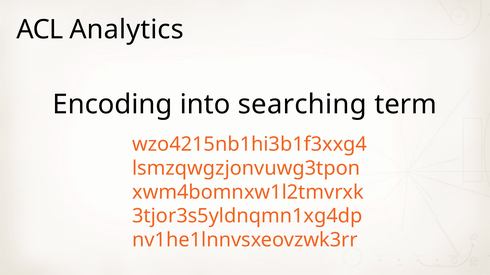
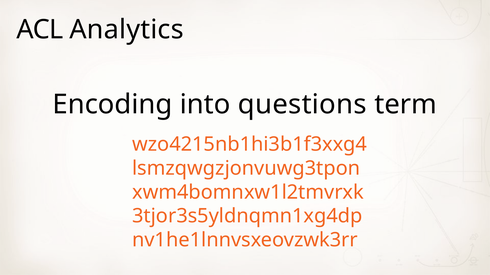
searching: searching -> questions (302, 105)
